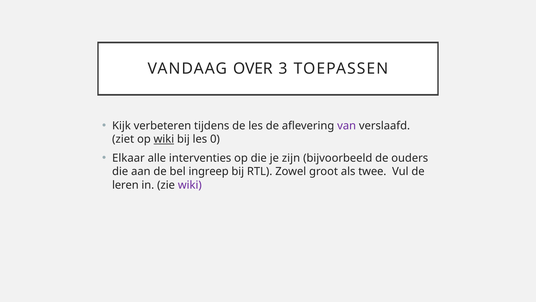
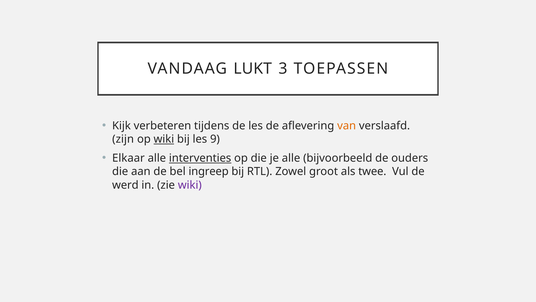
OVER: OVER -> LUKT (253, 68)
van colour: purple -> orange (347, 125)
ziet: ziet -> zijn (123, 139)
0: 0 -> 9 (215, 139)
interventies underline: none -> present (200, 158)
je zijn: zijn -> alle (291, 158)
leren: leren -> werd (125, 185)
